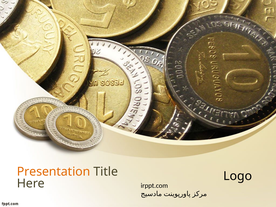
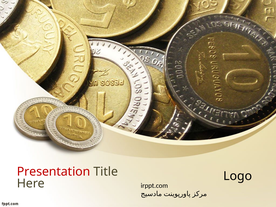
Presentation colour: orange -> red (54, 172)
